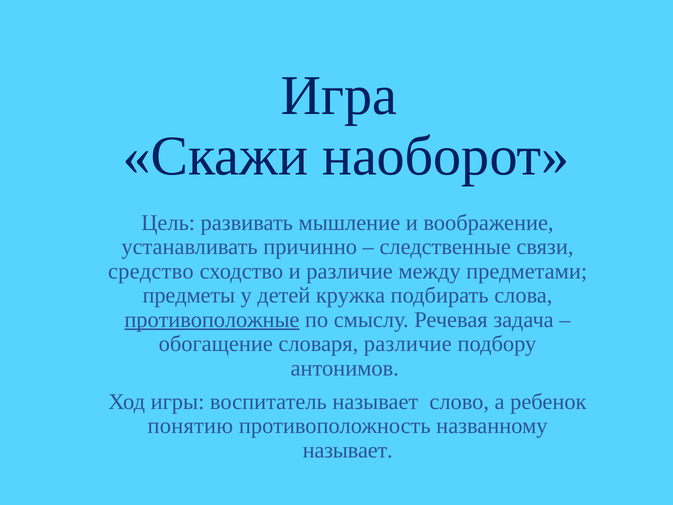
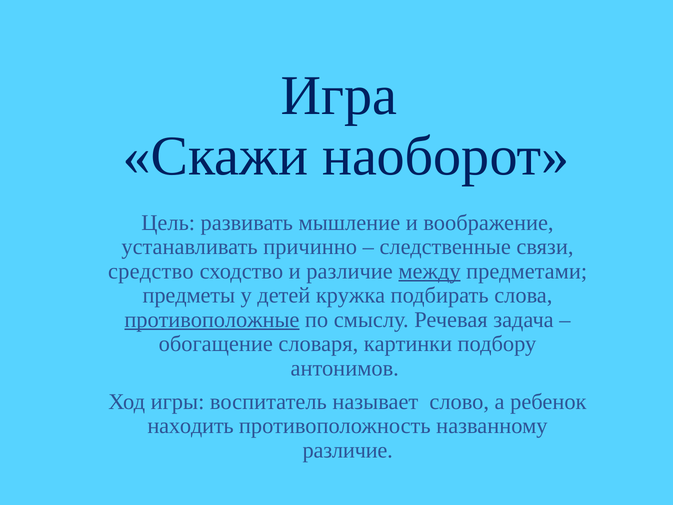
между underline: none -> present (430, 271)
словаря различие: различие -> картинки (408, 344)
понятию: понятию -> находить (191, 426)
называет: называет -> различие (348, 450)
